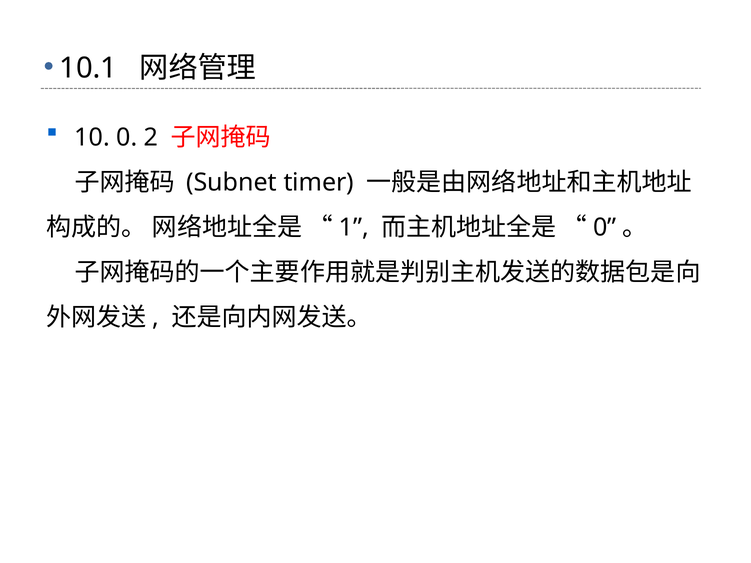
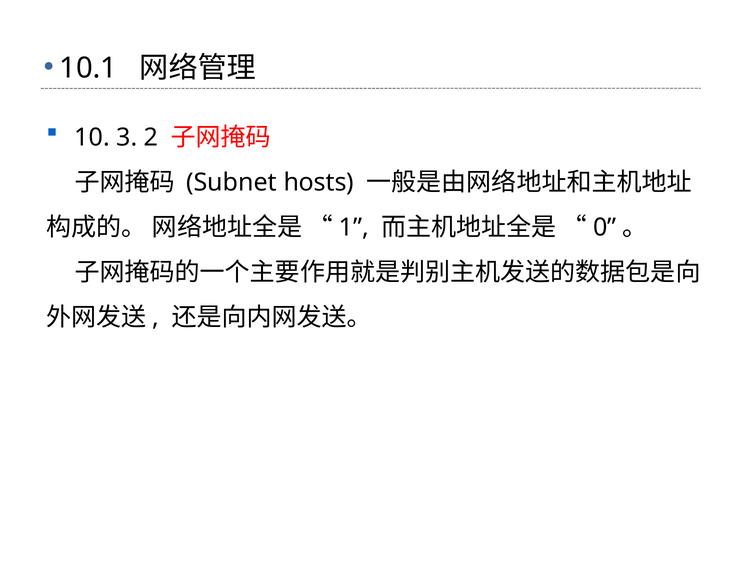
10 0: 0 -> 3 (127, 137)
timer: timer -> hosts (319, 182)
